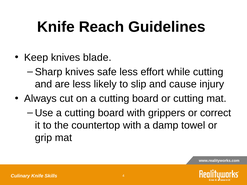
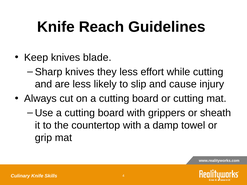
safe: safe -> they (107, 72)
correct: correct -> sheath (216, 113)
